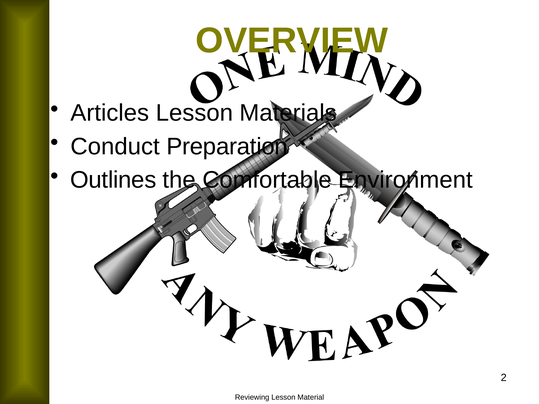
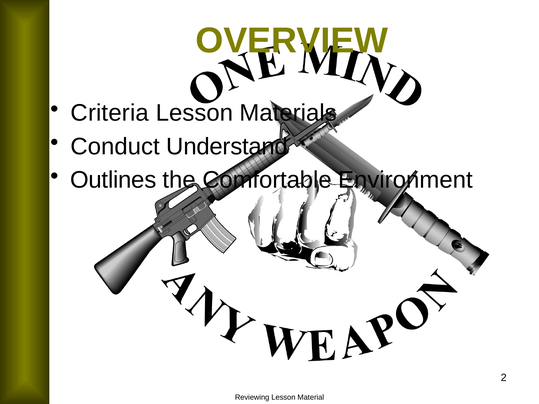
Articles: Articles -> Criteria (110, 113)
Preparation: Preparation -> Understand (227, 147)
